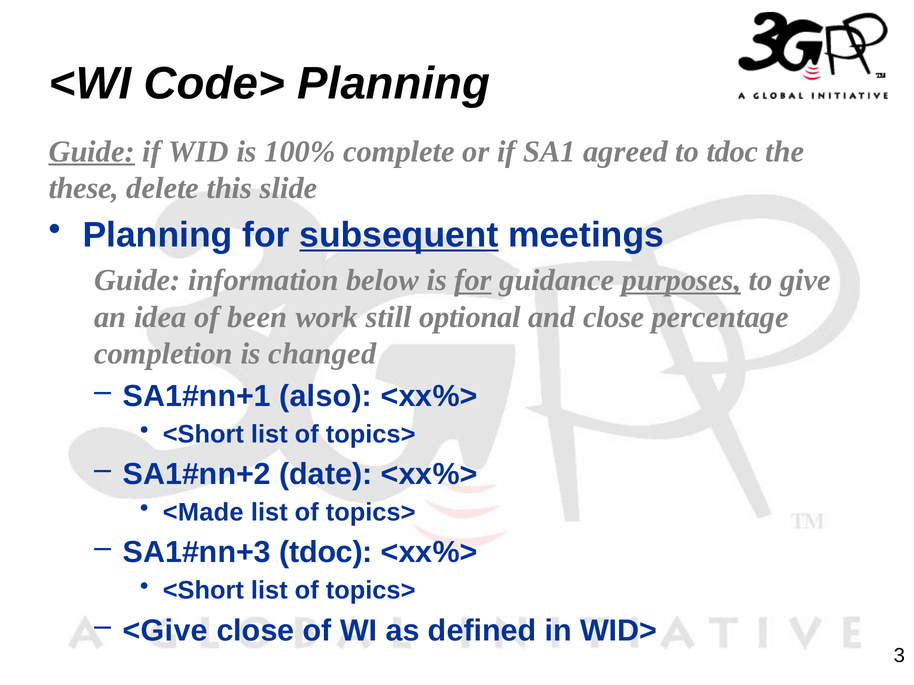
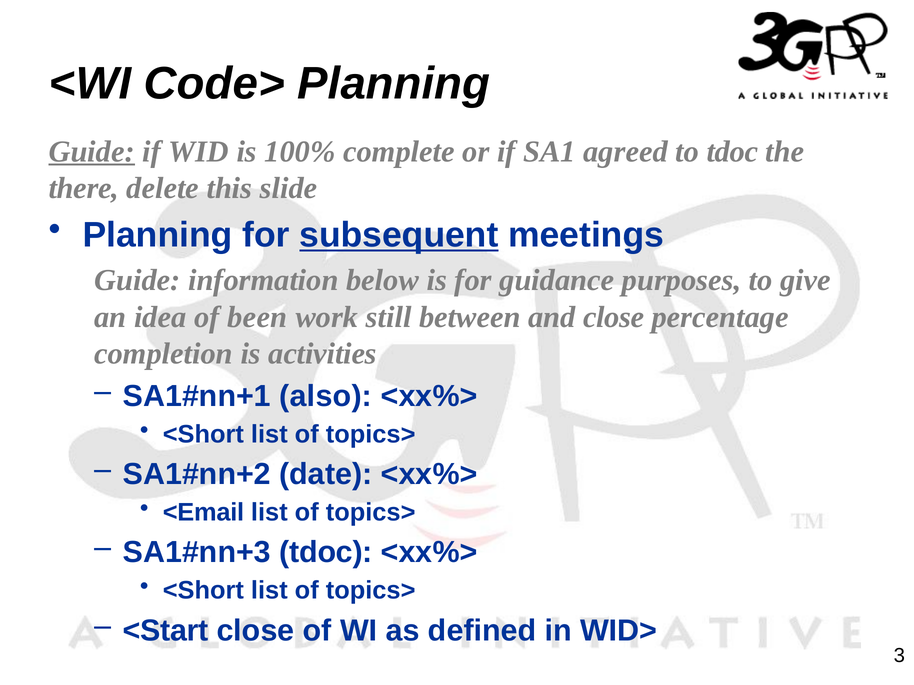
these: these -> there (84, 188)
for underline: present -> none (473, 281)
purposes underline: present -> none (682, 281)
optional: optional -> between (470, 317)
changed: changed -> activities (323, 354)
<Made: <Made -> <Email (203, 513)
<Give: <Give -> <Start (166, 631)
